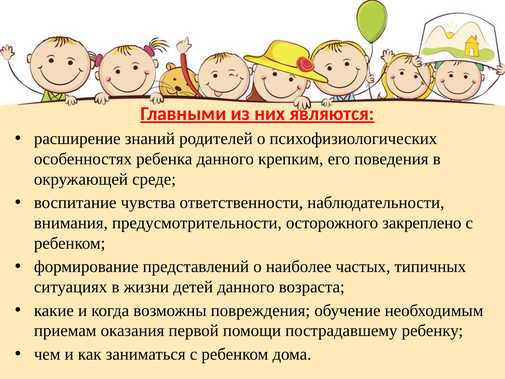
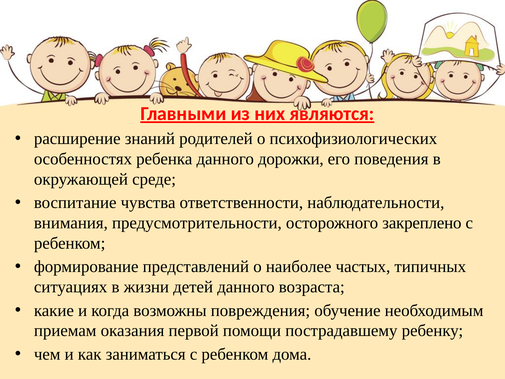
крепким: крепким -> дорожки (291, 159)
